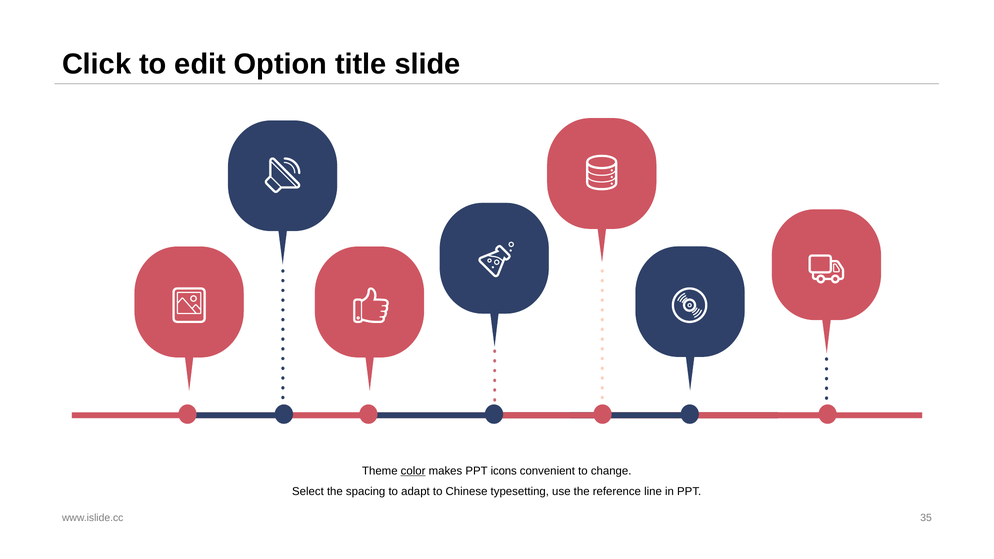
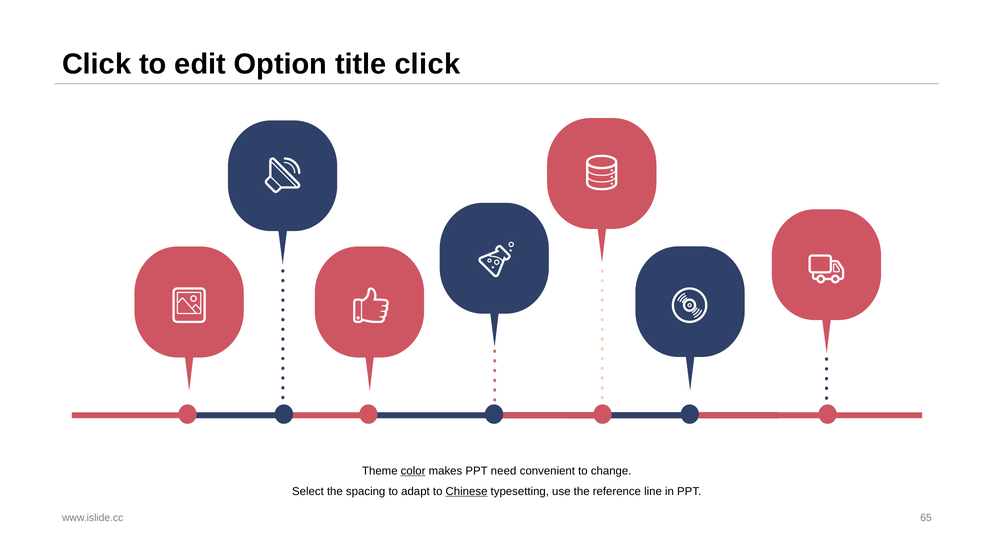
title slide: slide -> click (427, 64)
icons: icons -> need (504, 471)
Chinese underline: none -> present (467, 491)
35: 35 -> 65 (926, 518)
